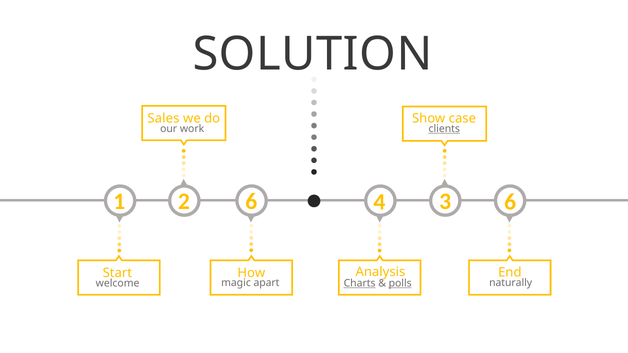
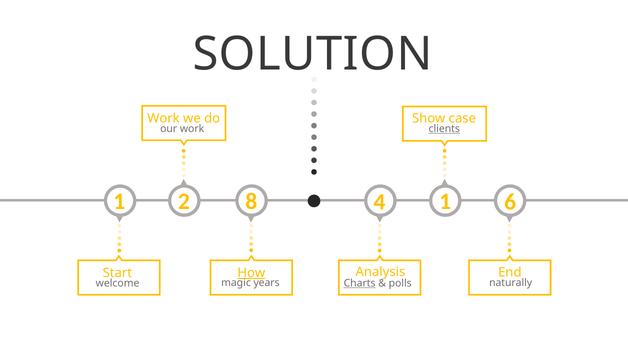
Sales: Sales -> Work (164, 119)
2 6: 6 -> 8 (251, 202)
4 3: 3 -> 1 (445, 202)
How underline: none -> present (251, 273)
apart: apart -> years (267, 283)
polls underline: present -> none (400, 283)
